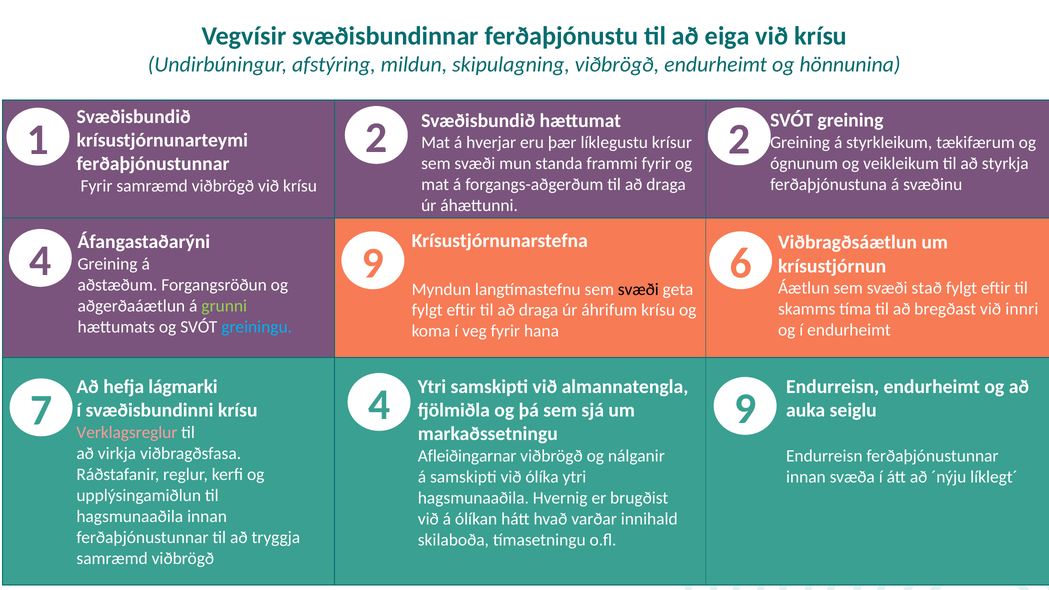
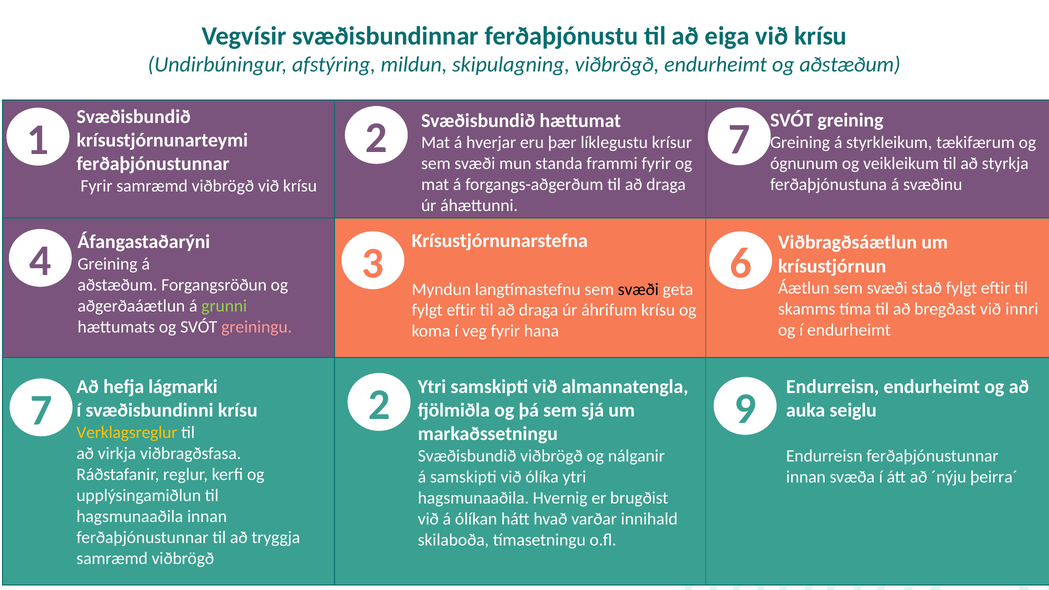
og hönnunina: hönnunina -> aðstæðum (850, 65)
2 2: 2 -> 7 (739, 139)
9: 9 -> 3 (373, 263)
greiningu colour: light blue -> pink (257, 327)
7 4: 4 -> 2 (379, 405)
Verklagsreglur colour: pink -> yellow (127, 433)
Afleiðingarnar: Afleiðingarnar -> Svæðisbundið (467, 456)
líklegt´: líklegt´ -> þeirra´ (994, 477)
